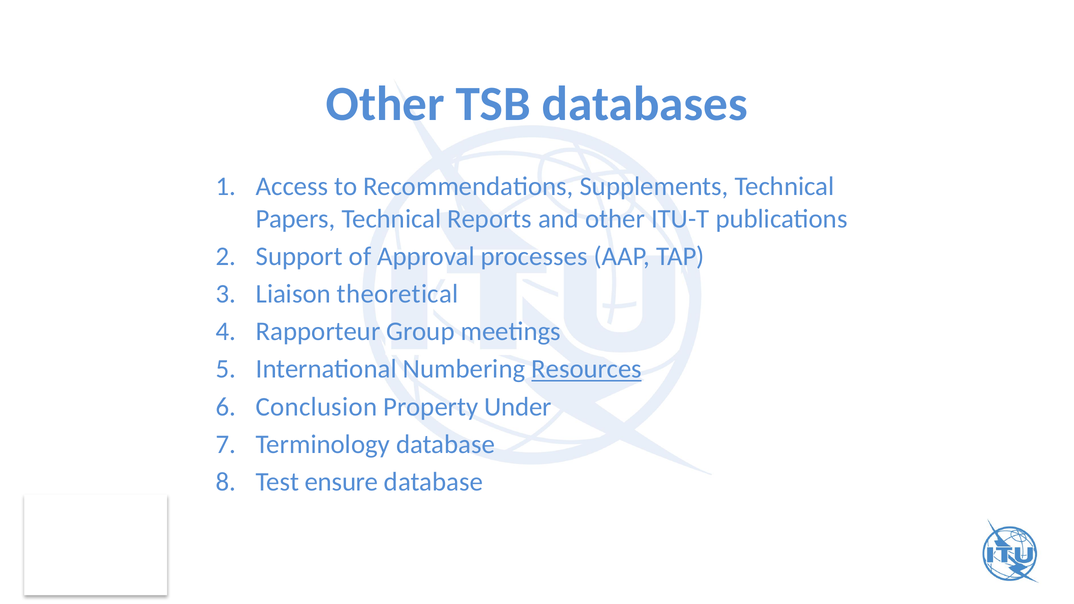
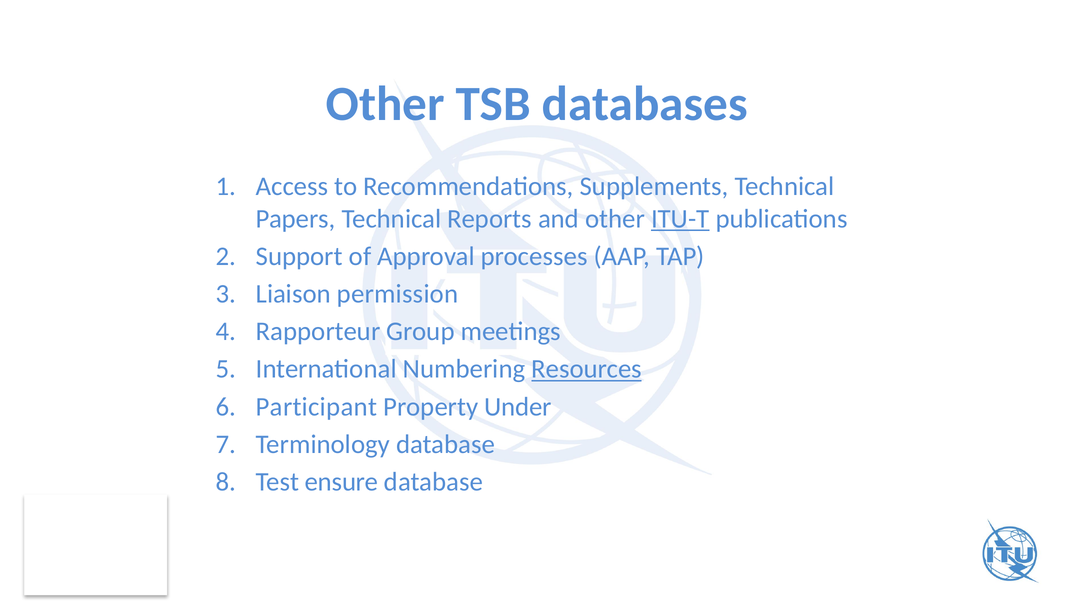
ITU-T underline: none -> present (680, 219)
theoretical: theoretical -> permission (398, 294)
Conclusion: Conclusion -> Participant (316, 407)
